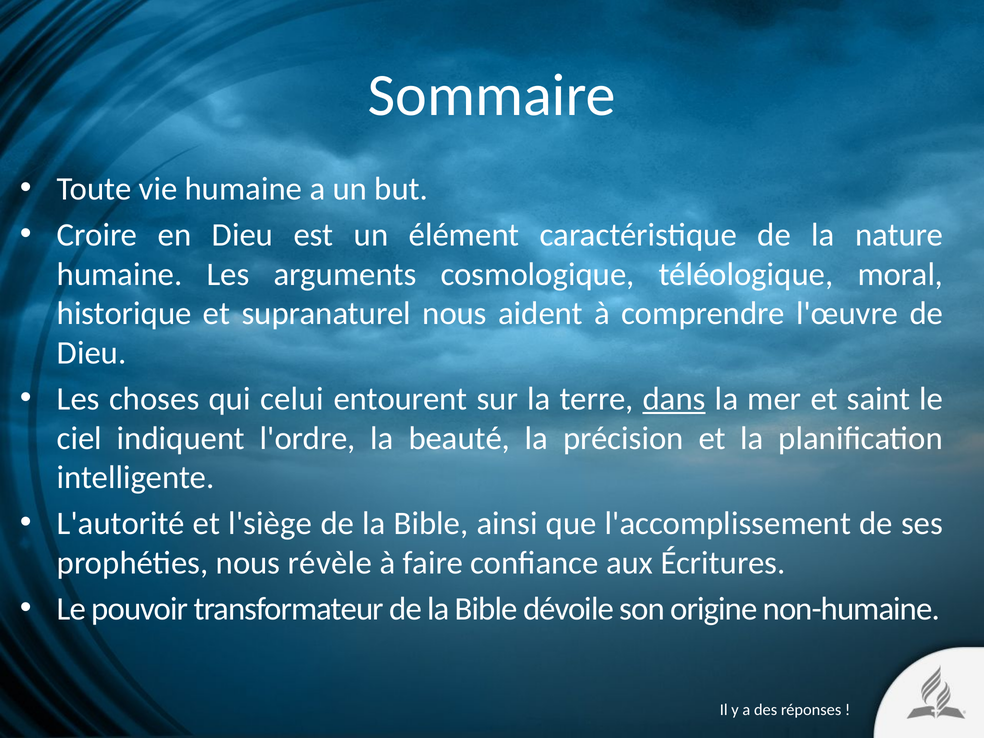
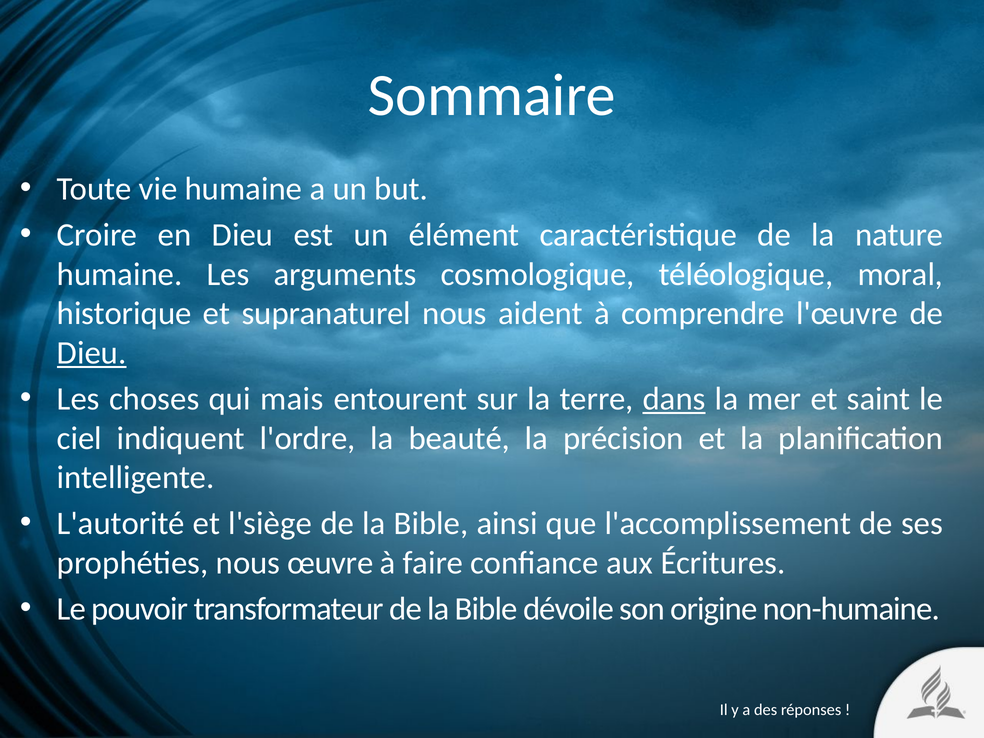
Dieu underline: none -> present (92, 353)
celui: celui -> mais (292, 399)
révèle: révèle -> œuvre (330, 563)
